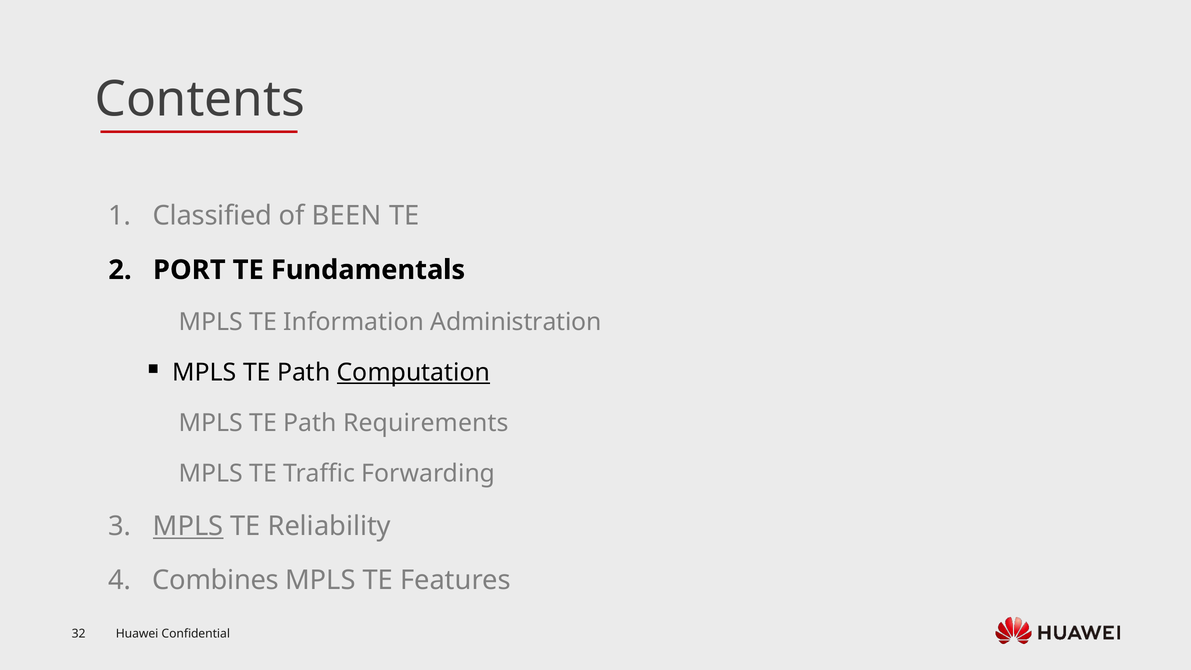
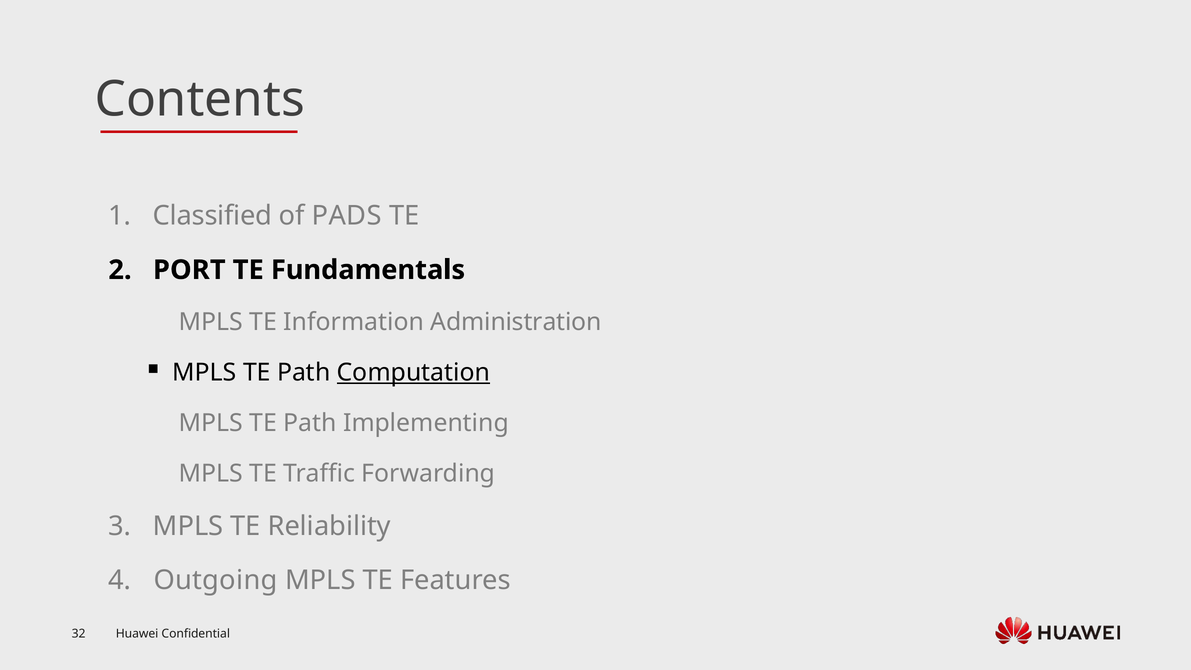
BEEN: BEEN -> PADS (347, 216)
Requirements: Requirements -> Implementing (426, 423)
MPLS underline: present -> none (188, 526)
Combines: Combines -> Outgoing (215, 580)
